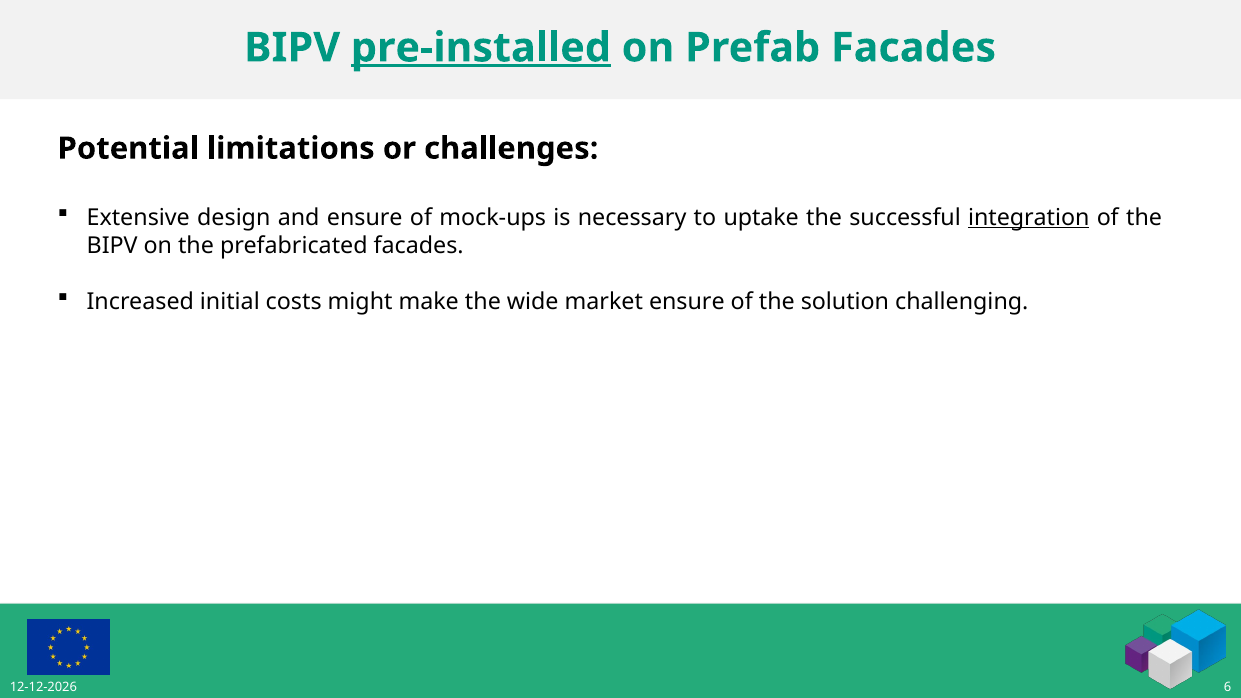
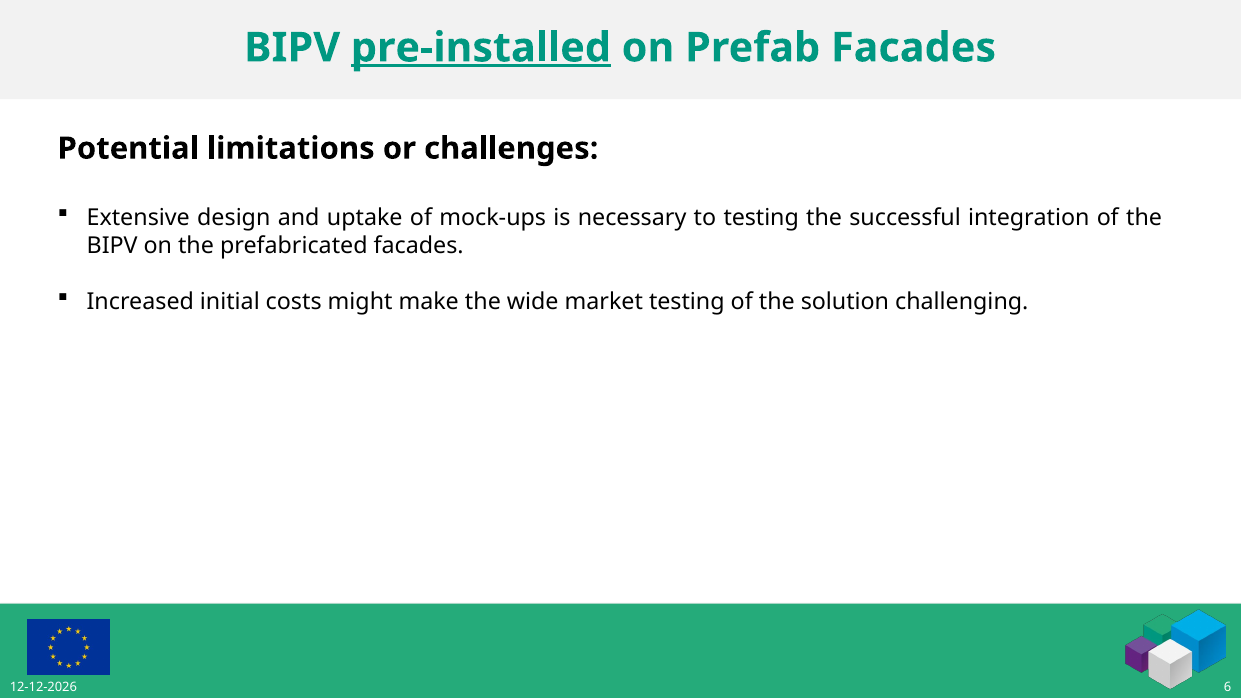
and ensure: ensure -> uptake (365, 218)
to uptake: uptake -> testing (761, 218)
integration underline: present -> none (1029, 218)
market ensure: ensure -> testing (687, 301)
